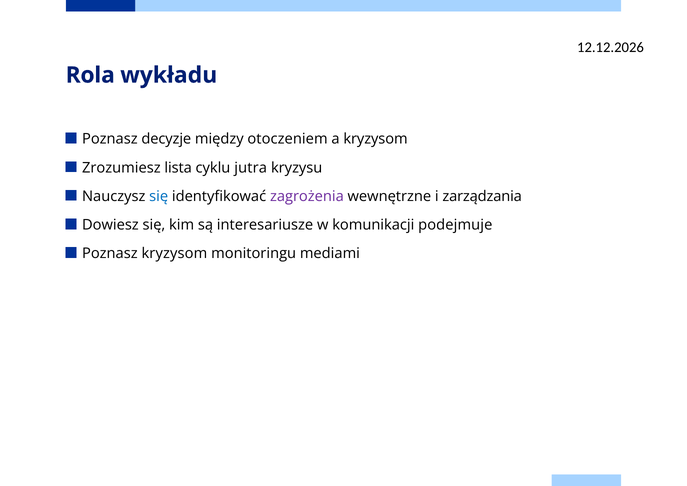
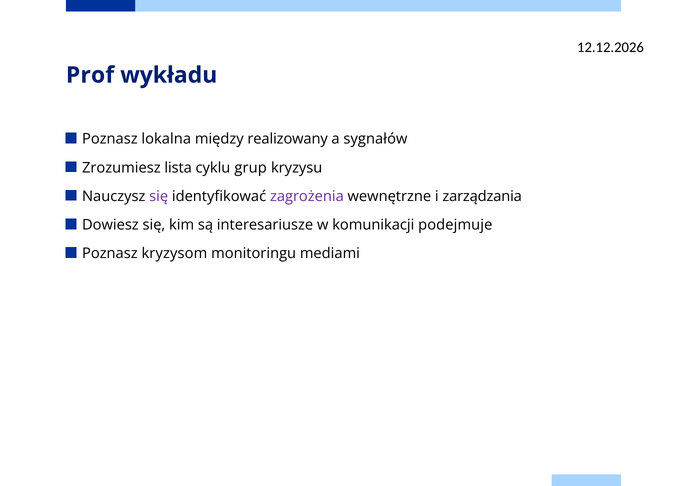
Rola: Rola -> Prof (90, 75)
decyzje: decyzje -> lokalna (166, 139)
otoczeniem: otoczeniem -> realizowany (288, 139)
a kryzysom: kryzysom -> sygnałów (375, 139)
jutra: jutra -> grup (251, 168)
się colour: blue -> purple (159, 196)
